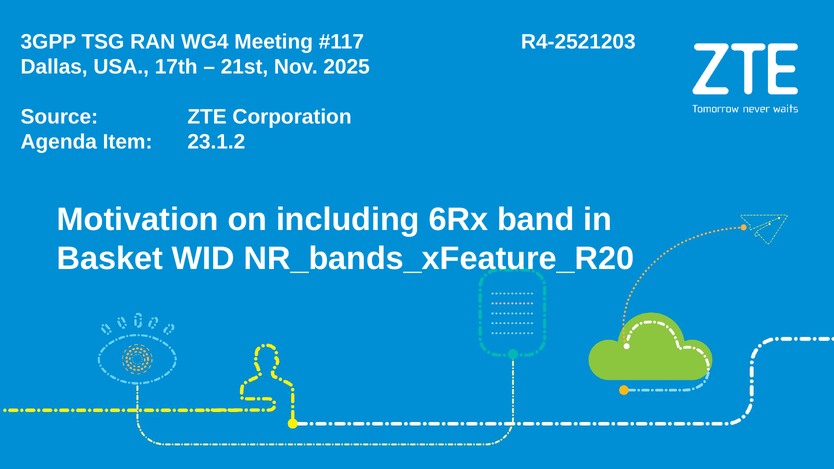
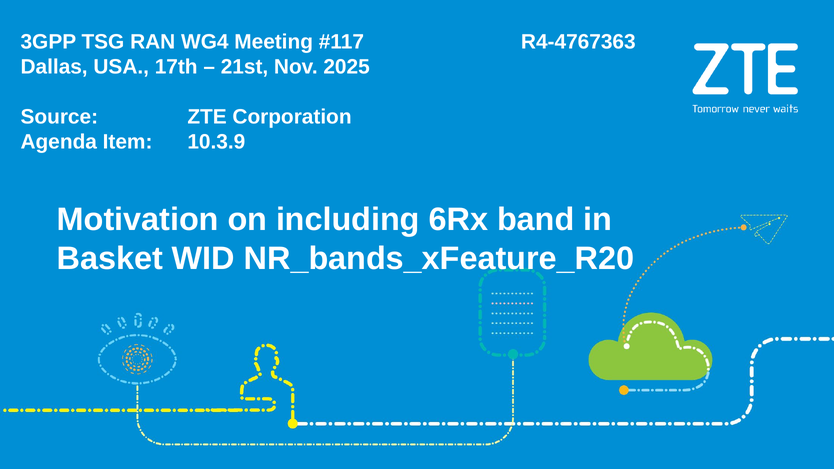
R4-2521203: R4-2521203 -> R4-4767363 (578, 42)
23.1.2: 23.1.2 -> 10.3.9 (216, 142)
